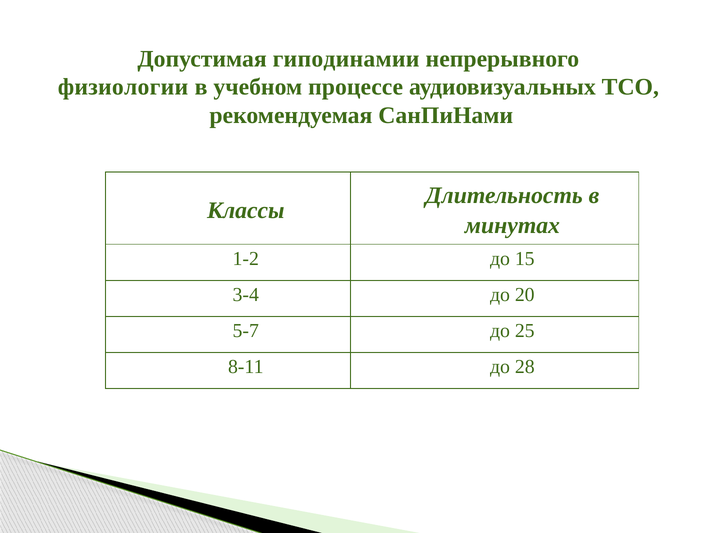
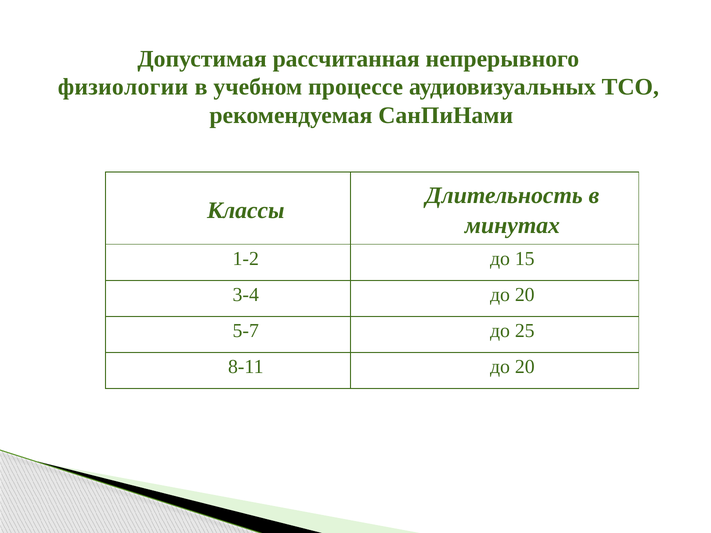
гиподинамии: гиподинамии -> рассчитанная (346, 59)
8-11 до 28: 28 -> 20 (525, 367)
